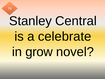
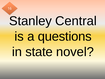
celebrate: celebrate -> questions (65, 36)
grow: grow -> state (39, 52)
